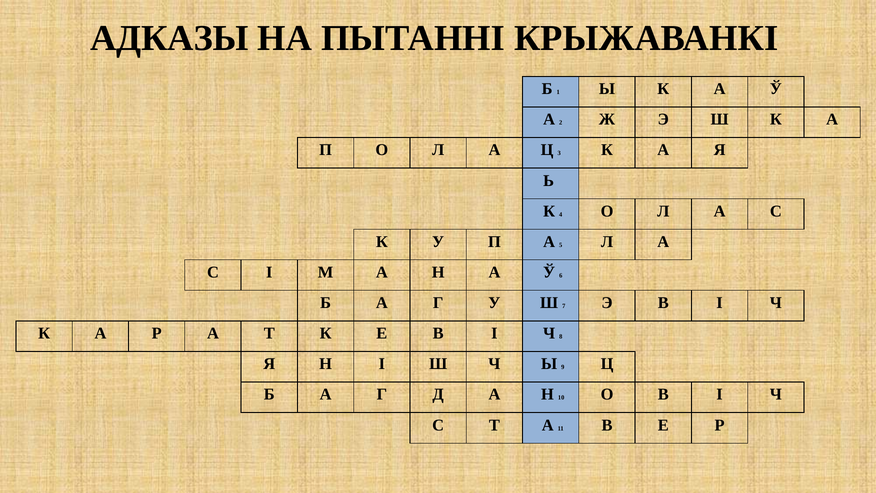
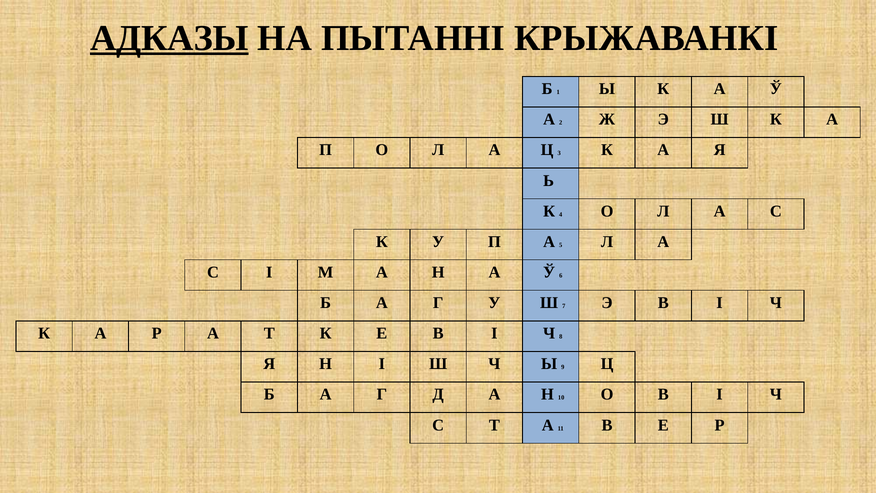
АДКАЗЫ underline: none -> present (169, 38)
